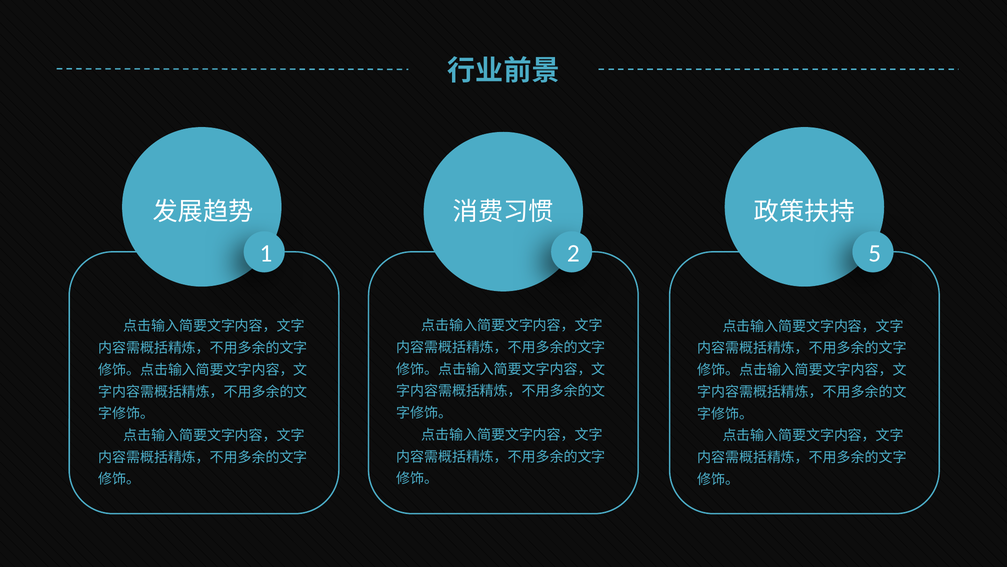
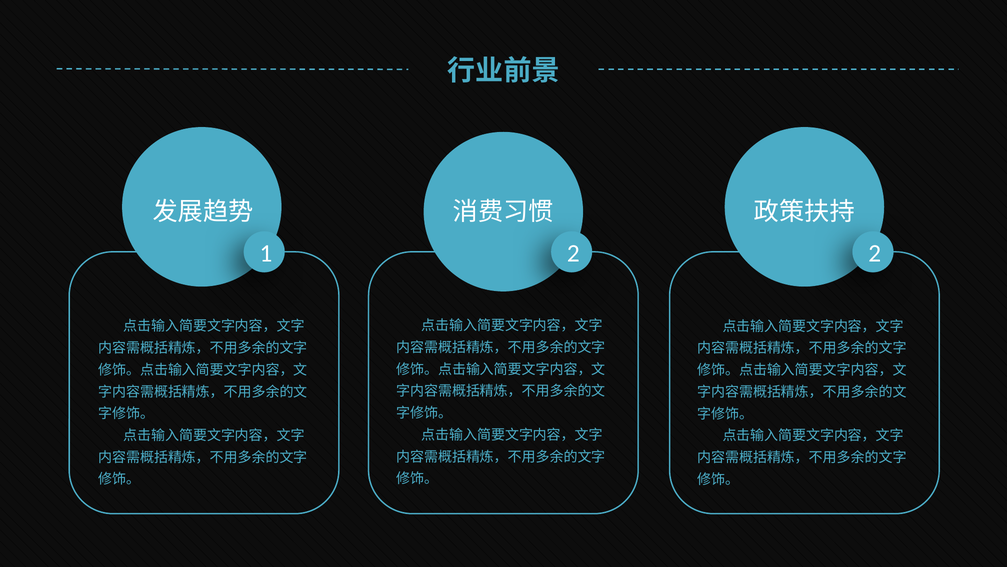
2 5: 5 -> 2 (875, 253)
